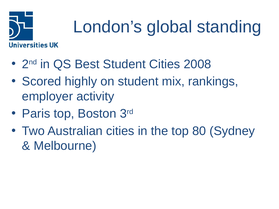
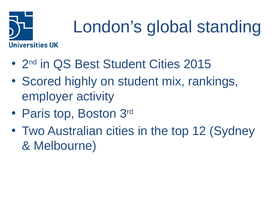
2008: 2008 -> 2015 (197, 64)
80: 80 -> 12 (199, 131)
